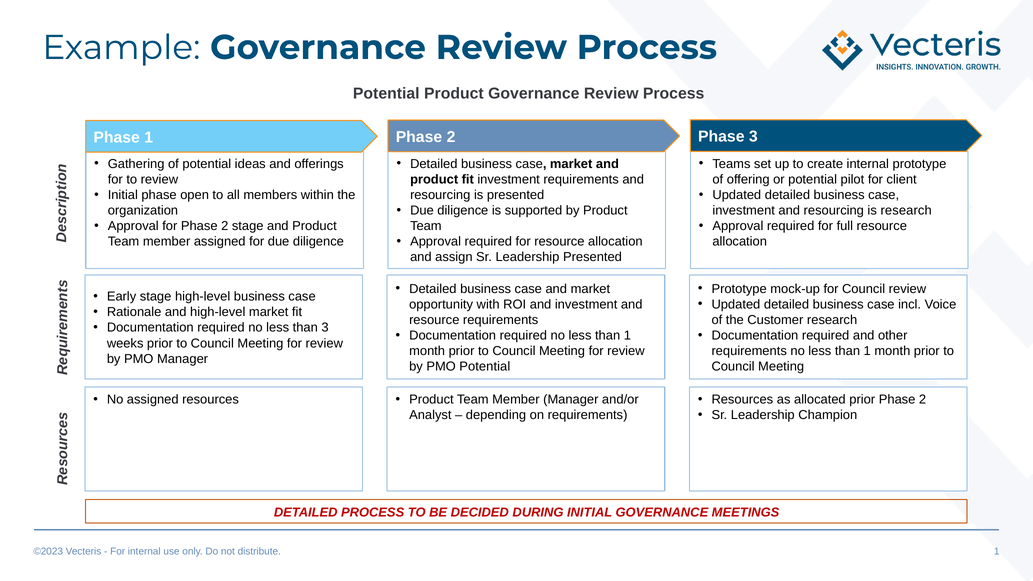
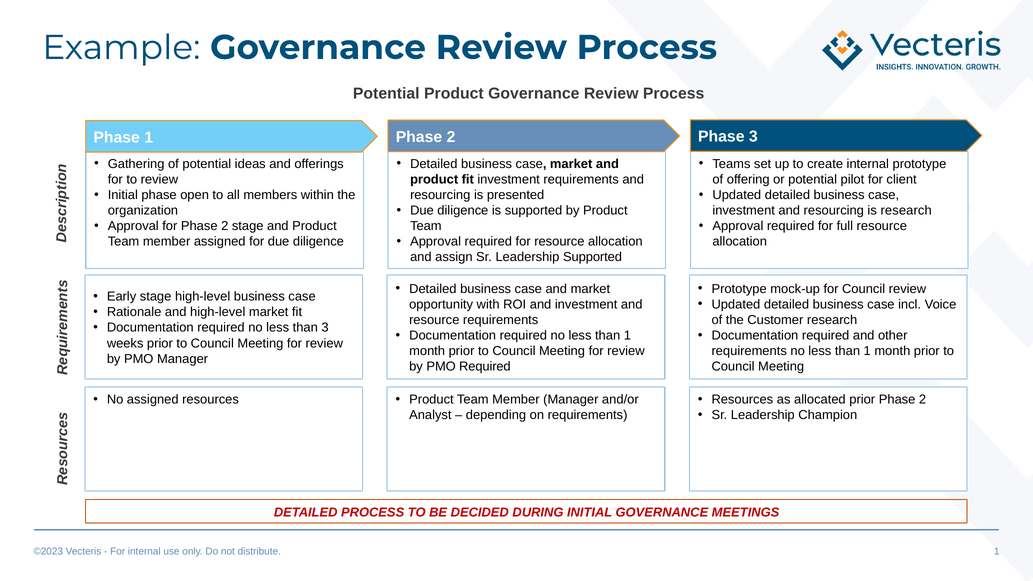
Leadership Presented: Presented -> Supported (593, 257)
PMO Potential: Potential -> Required (485, 367)
